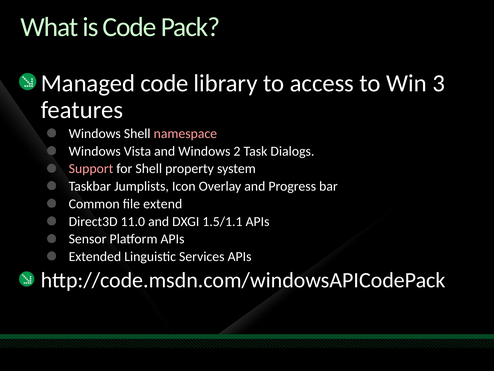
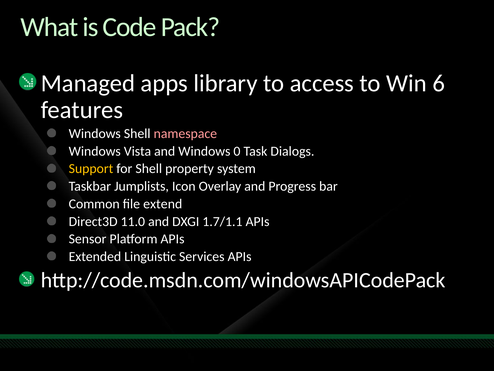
Managed code: code -> apps (164, 83)
3: 3 -> 6 (439, 83)
2: 2 -> 0 (237, 151)
Support colour: pink -> yellow (91, 169)
1.5/1.1: 1.5/1.1 -> 1.7/1.1 (222, 221)
